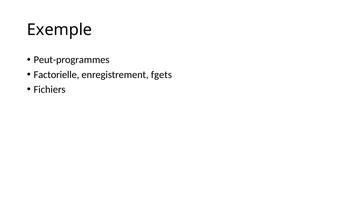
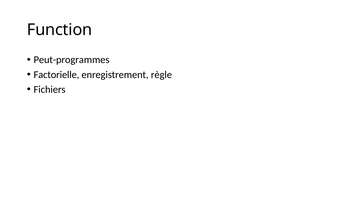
Exemple: Exemple -> Function (60, 30)
fgets: fgets -> règle (161, 75)
